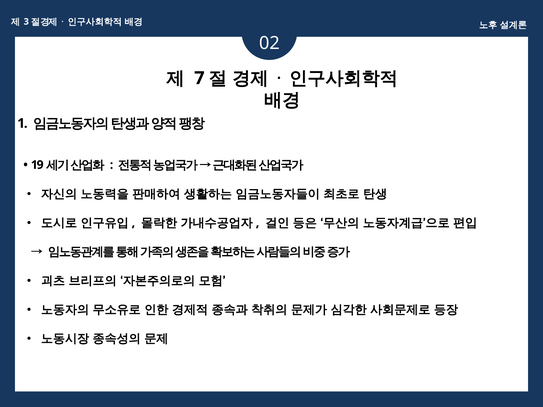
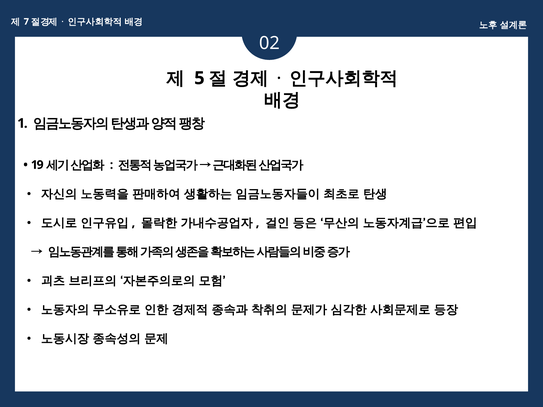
3: 3 -> 7 (26, 22)
7: 7 -> 5 (199, 78)
